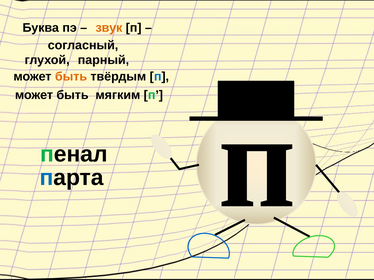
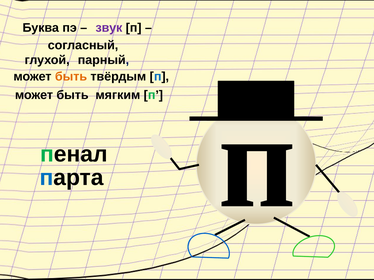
звук colour: orange -> purple (109, 28)
